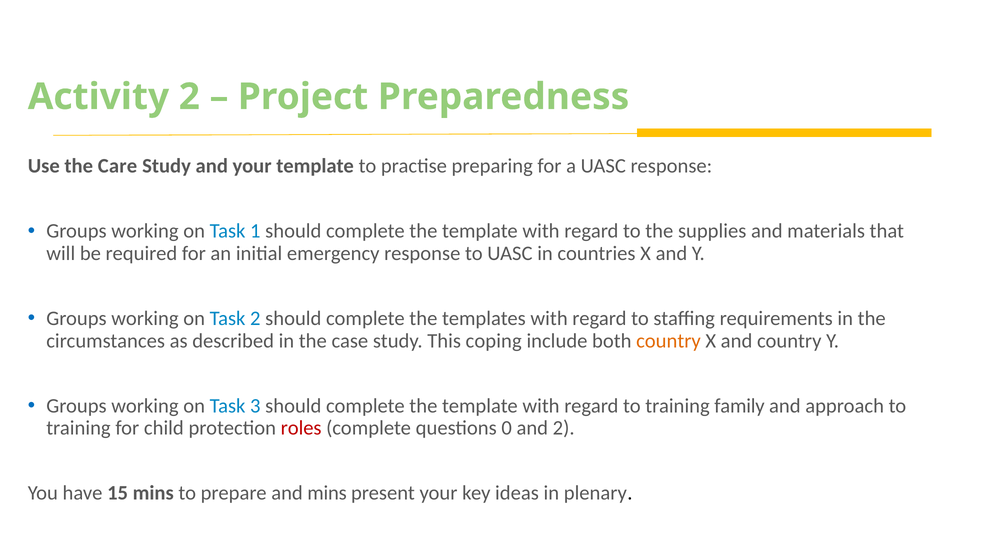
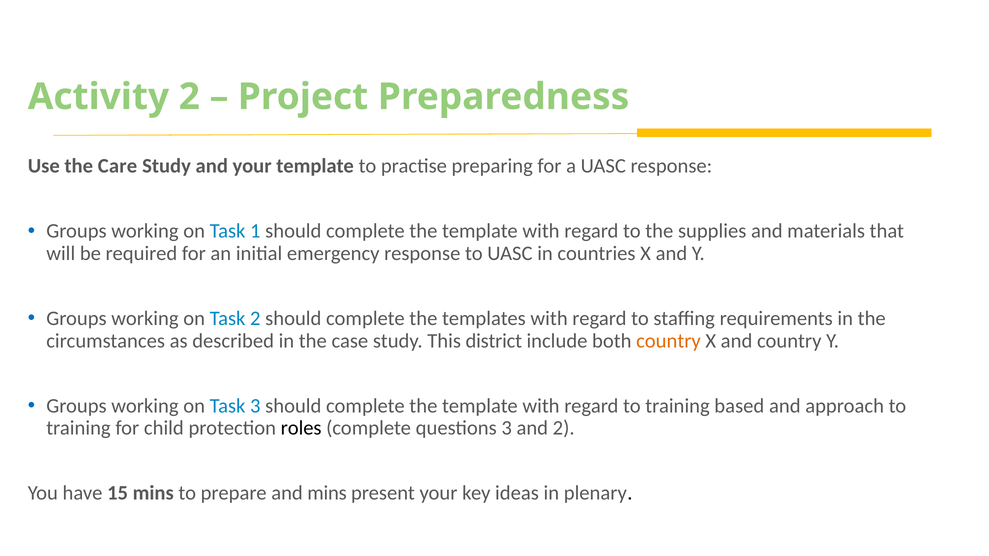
coping: coping -> district (494, 341)
family: family -> based (739, 406)
roles colour: red -> black (301, 428)
questions 0: 0 -> 3 (507, 428)
